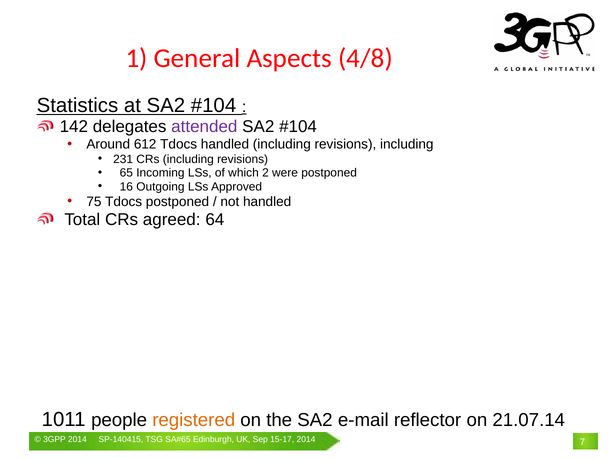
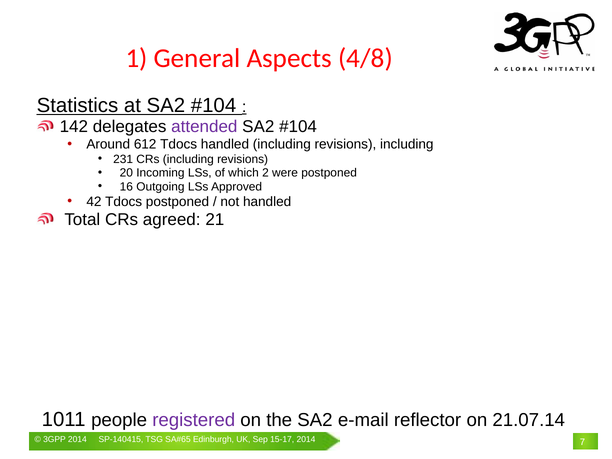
65: 65 -> 20 (126, 173)
75: 75 -> 42 (94, 202)
64: 64 -> 21 (215, 220)
registered colour: orange -> purple (194, 420)
